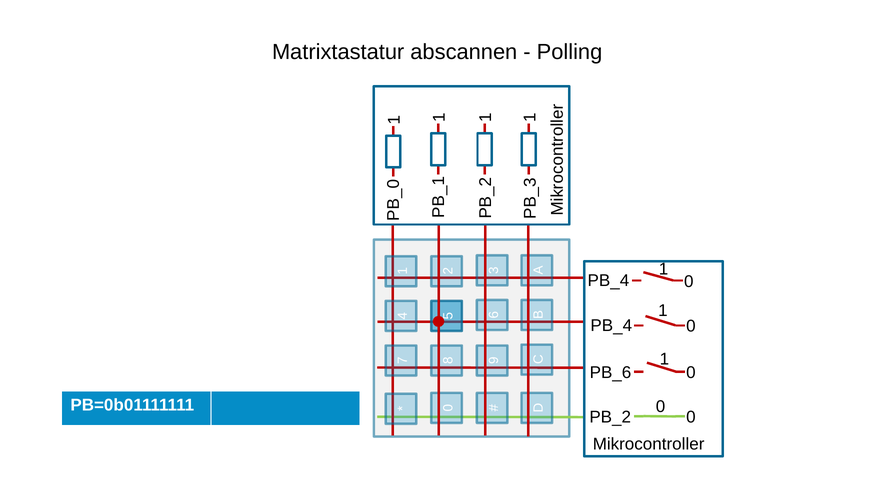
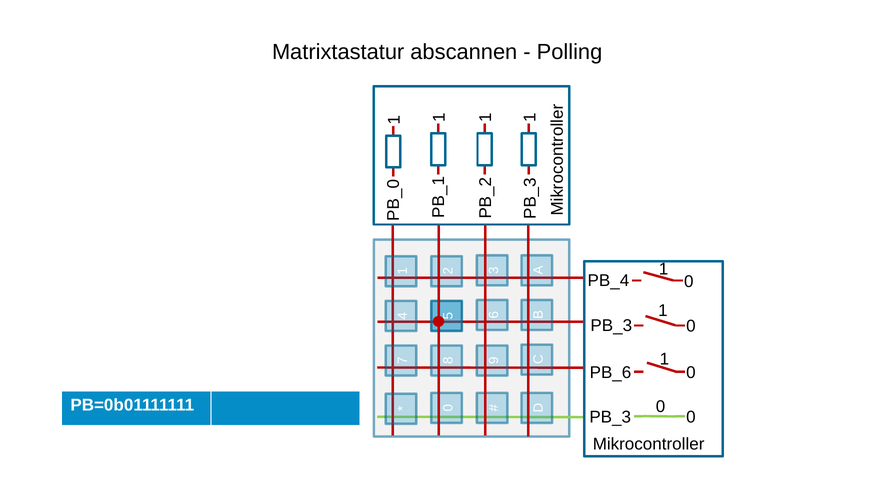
PB_4: PB_4 -> PB_3 (611, 326)
PB_2: PB_2 -> PB_3 (610, 417)
